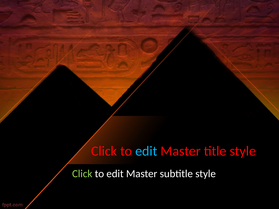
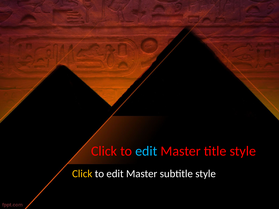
Click colour: light green -> yellow (82, 174)
